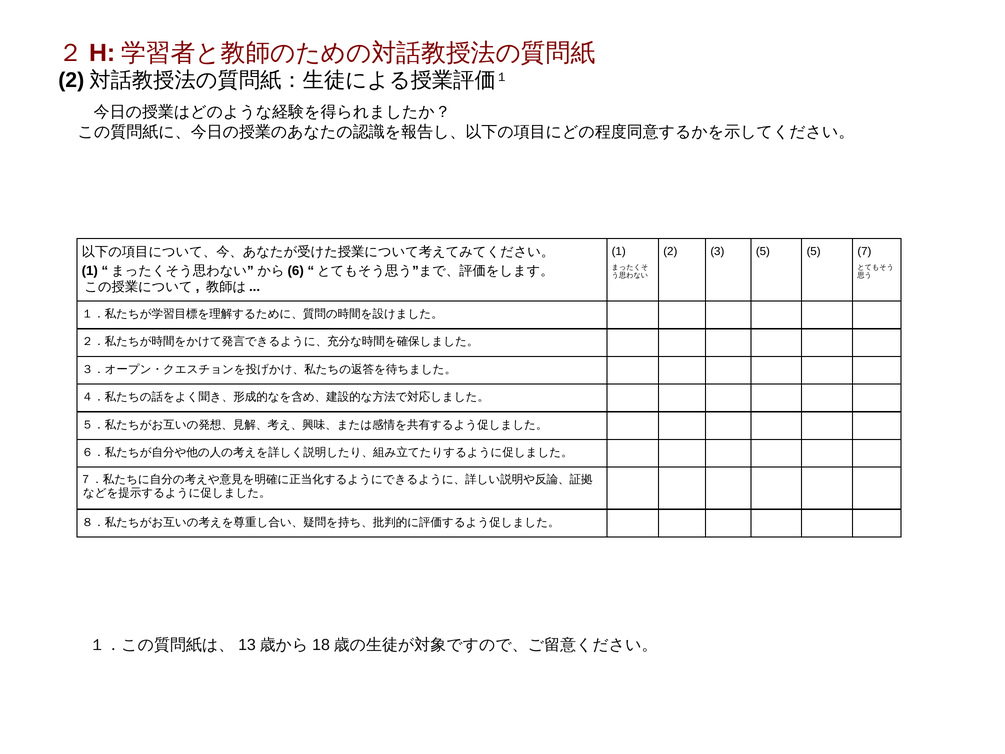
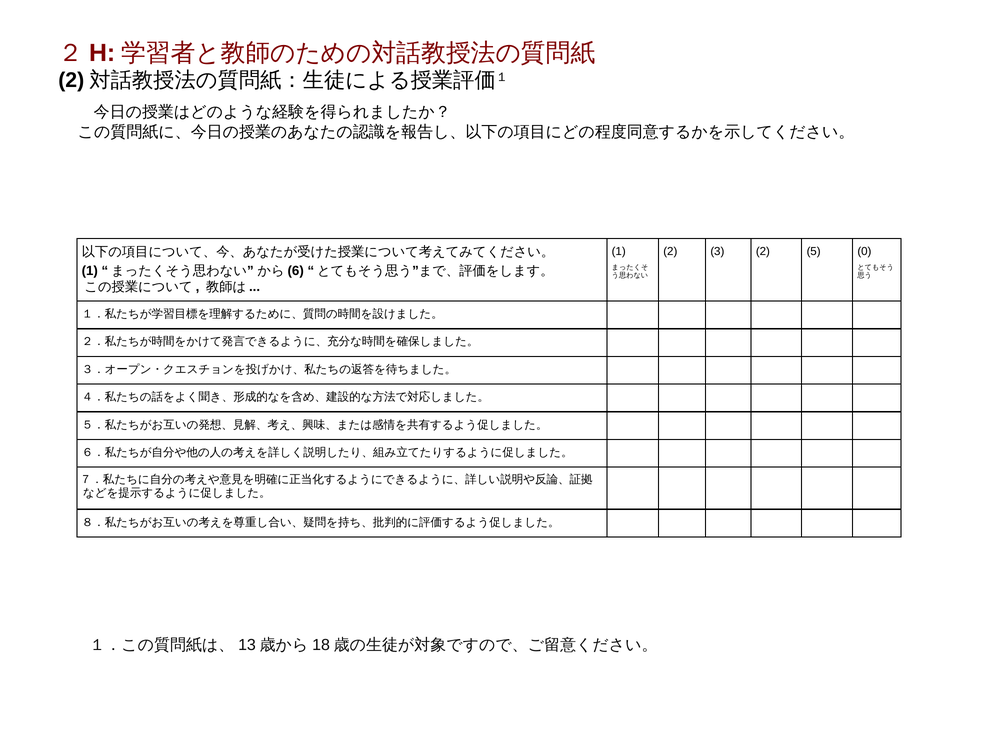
3 5: 5 -> 2 (763, 251)
7: 7 -> 0 (864, 251)
